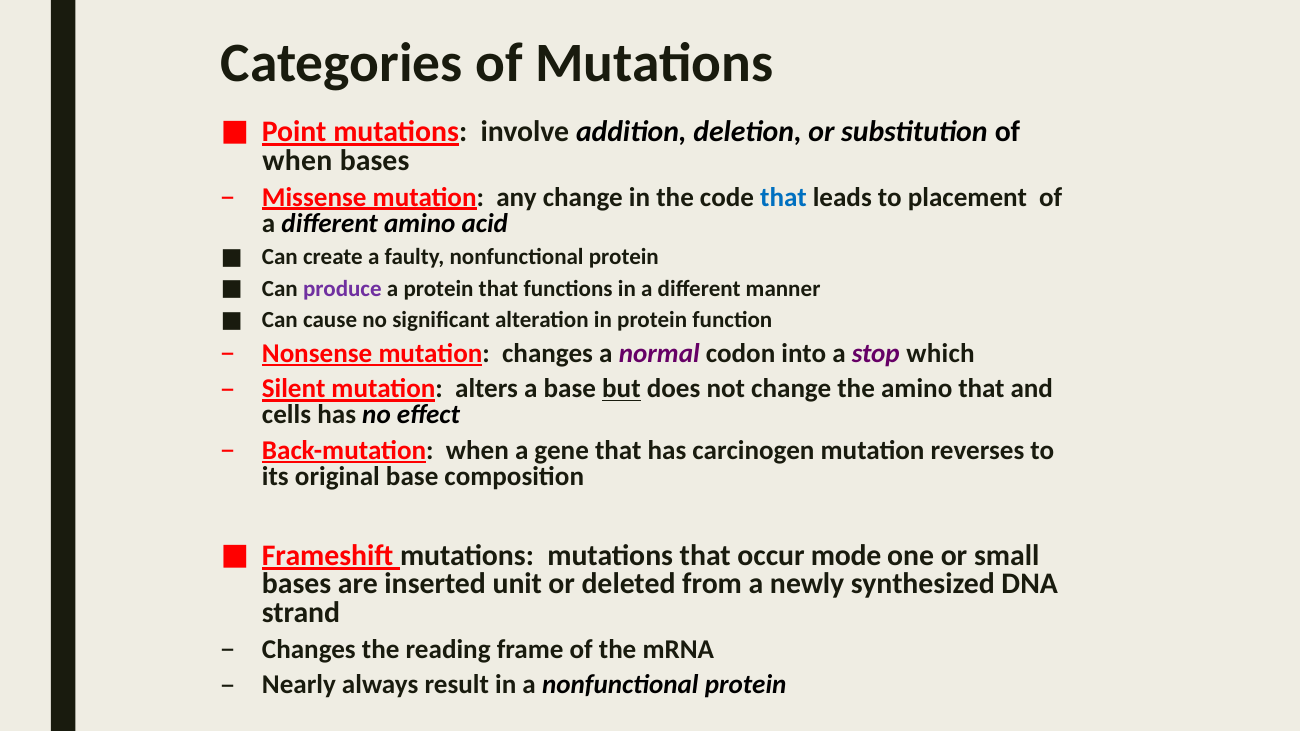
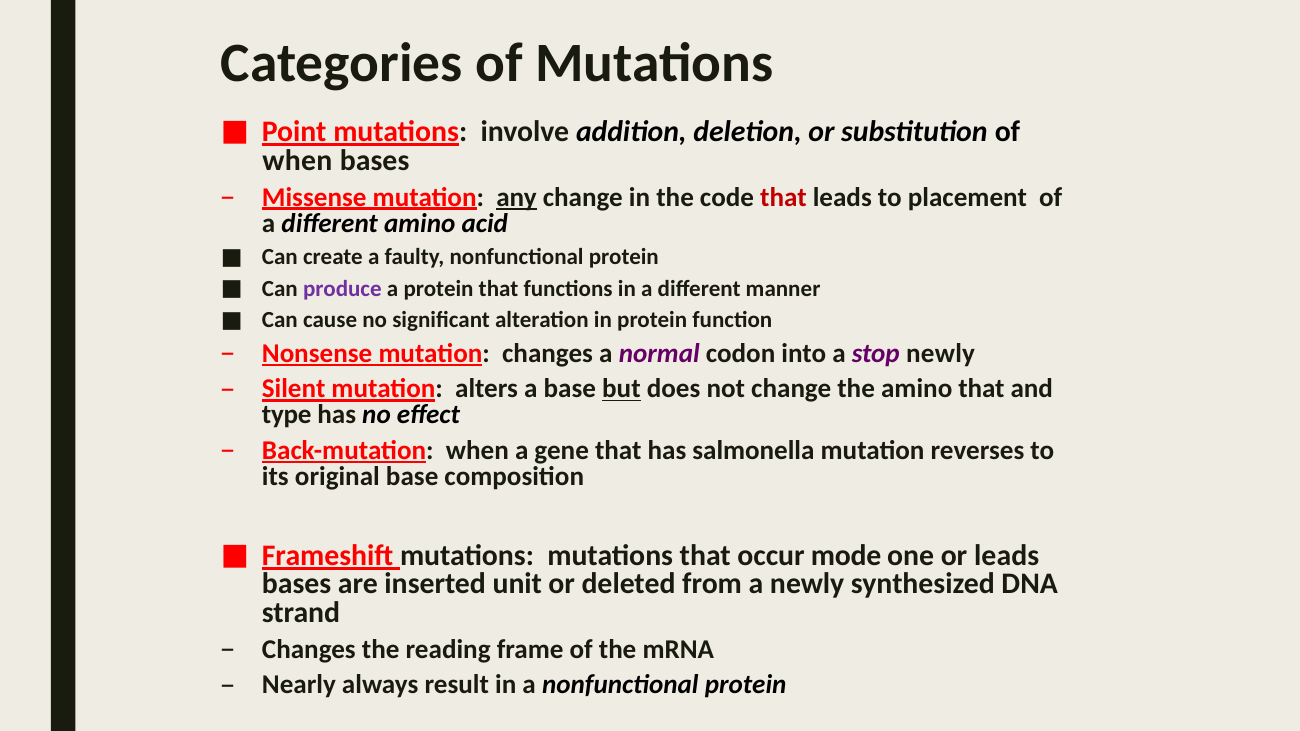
any underline: none -> present (517, 197)
that colour: blue -> red (783, 197)
stop which: which -> newly (941, 353)
cells: cells -> type (287, 415)
carcinogen: carcinogen -> salmonella (753, 450)
or small: small -> leads (1007, 555)
